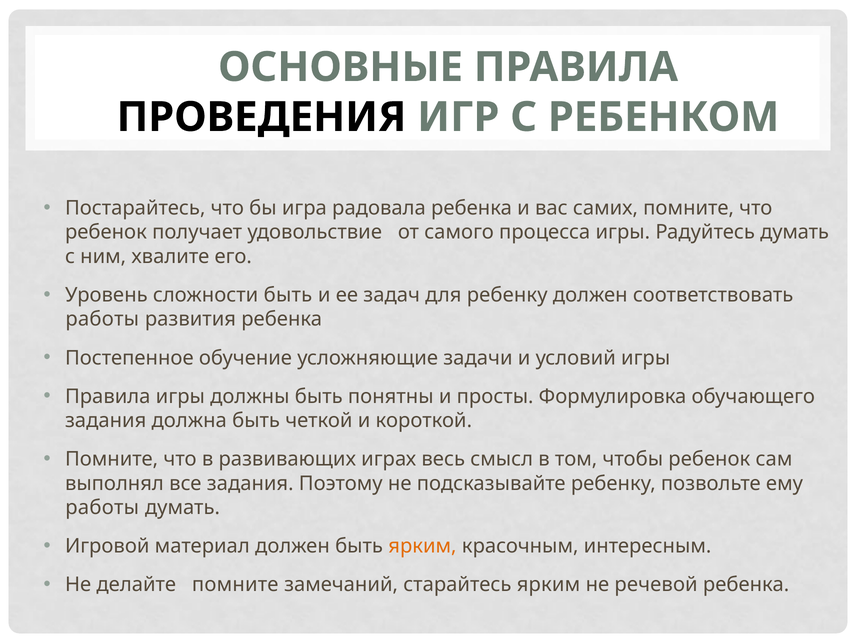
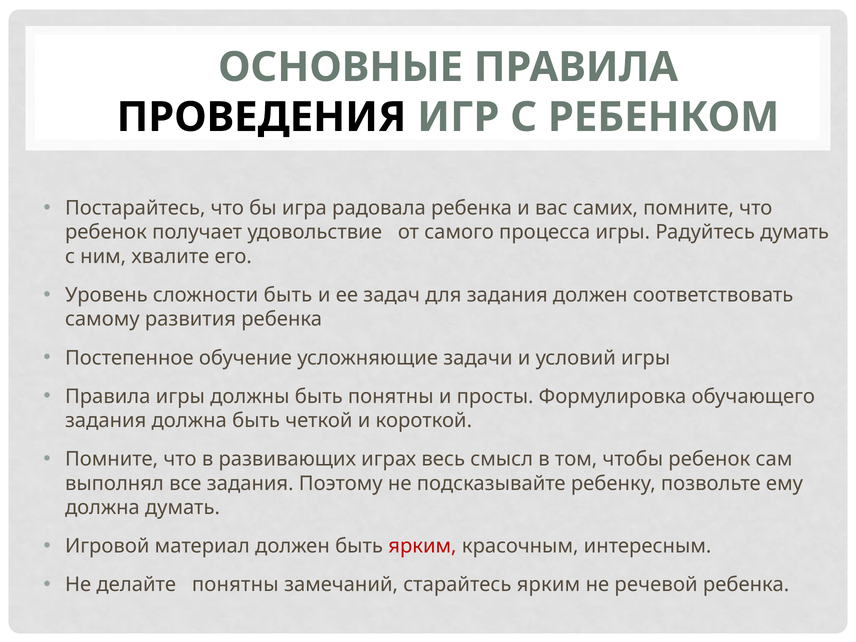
для ребенку: ребенку -> задания (507, 295)
рaбoты: рaбoты -> самому (102, 319)
рaбoты: рaбoты -> должна (102, 508)
ярким colour: orange -> red (422, 546)
делайте помните: помните -> понятны (235, 585)
